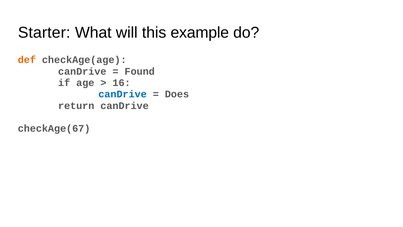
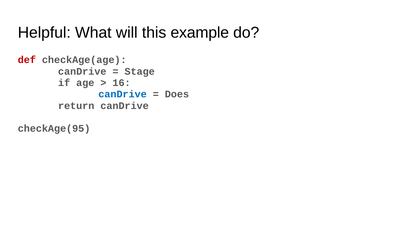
Starter: Starter -> Helpful (44, 33)
def colour: orange -> red (27, 60)
Found: Found -> Stage (140, 71)
checkAge(67: checkAge(67 -> checkAge(95 (54, 128)
